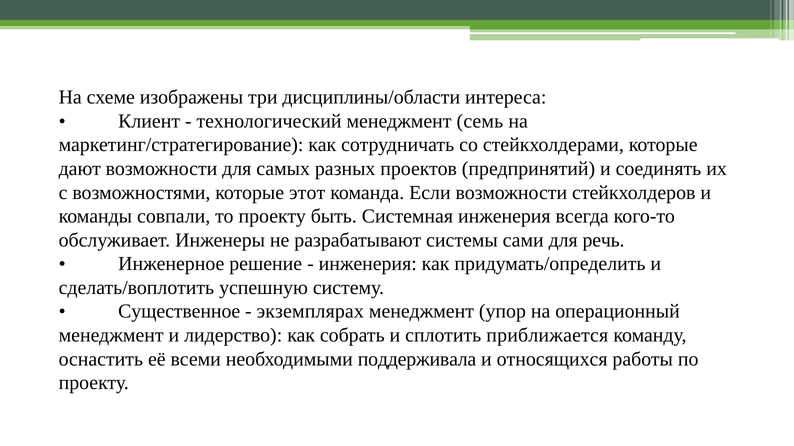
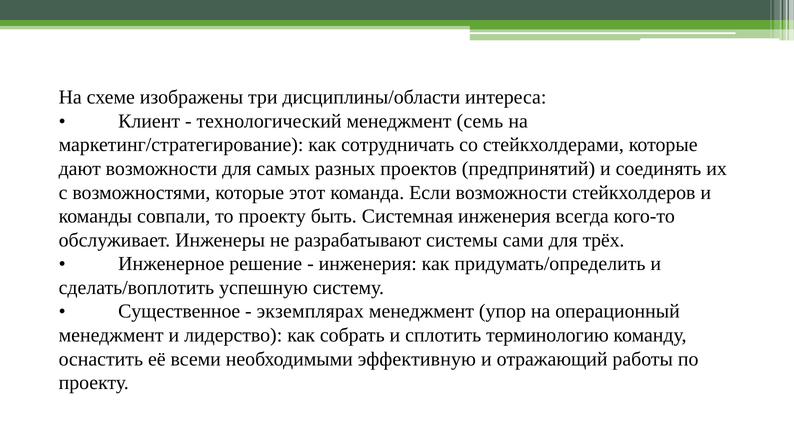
речь: речь -> трёх (604, 240)
приближается: приближается -> терминологию (547, 336)
поддерживала: поддерживала -> эффективную (417, 359)
относящихся: относящихся -> отражающий (552, 359)
